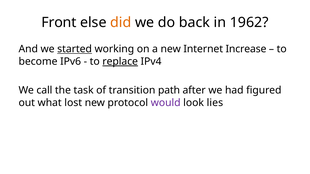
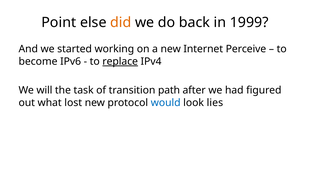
Front: Front -> Point (59, 22)
1962: 1962 -> 1999 (249, 22)
started underline: present -> none (75, 49)
Increase: Increase -> Perceive (246, 49)
call: call -> will (44, 90)
would colour: purple -> blue (166, 103)
